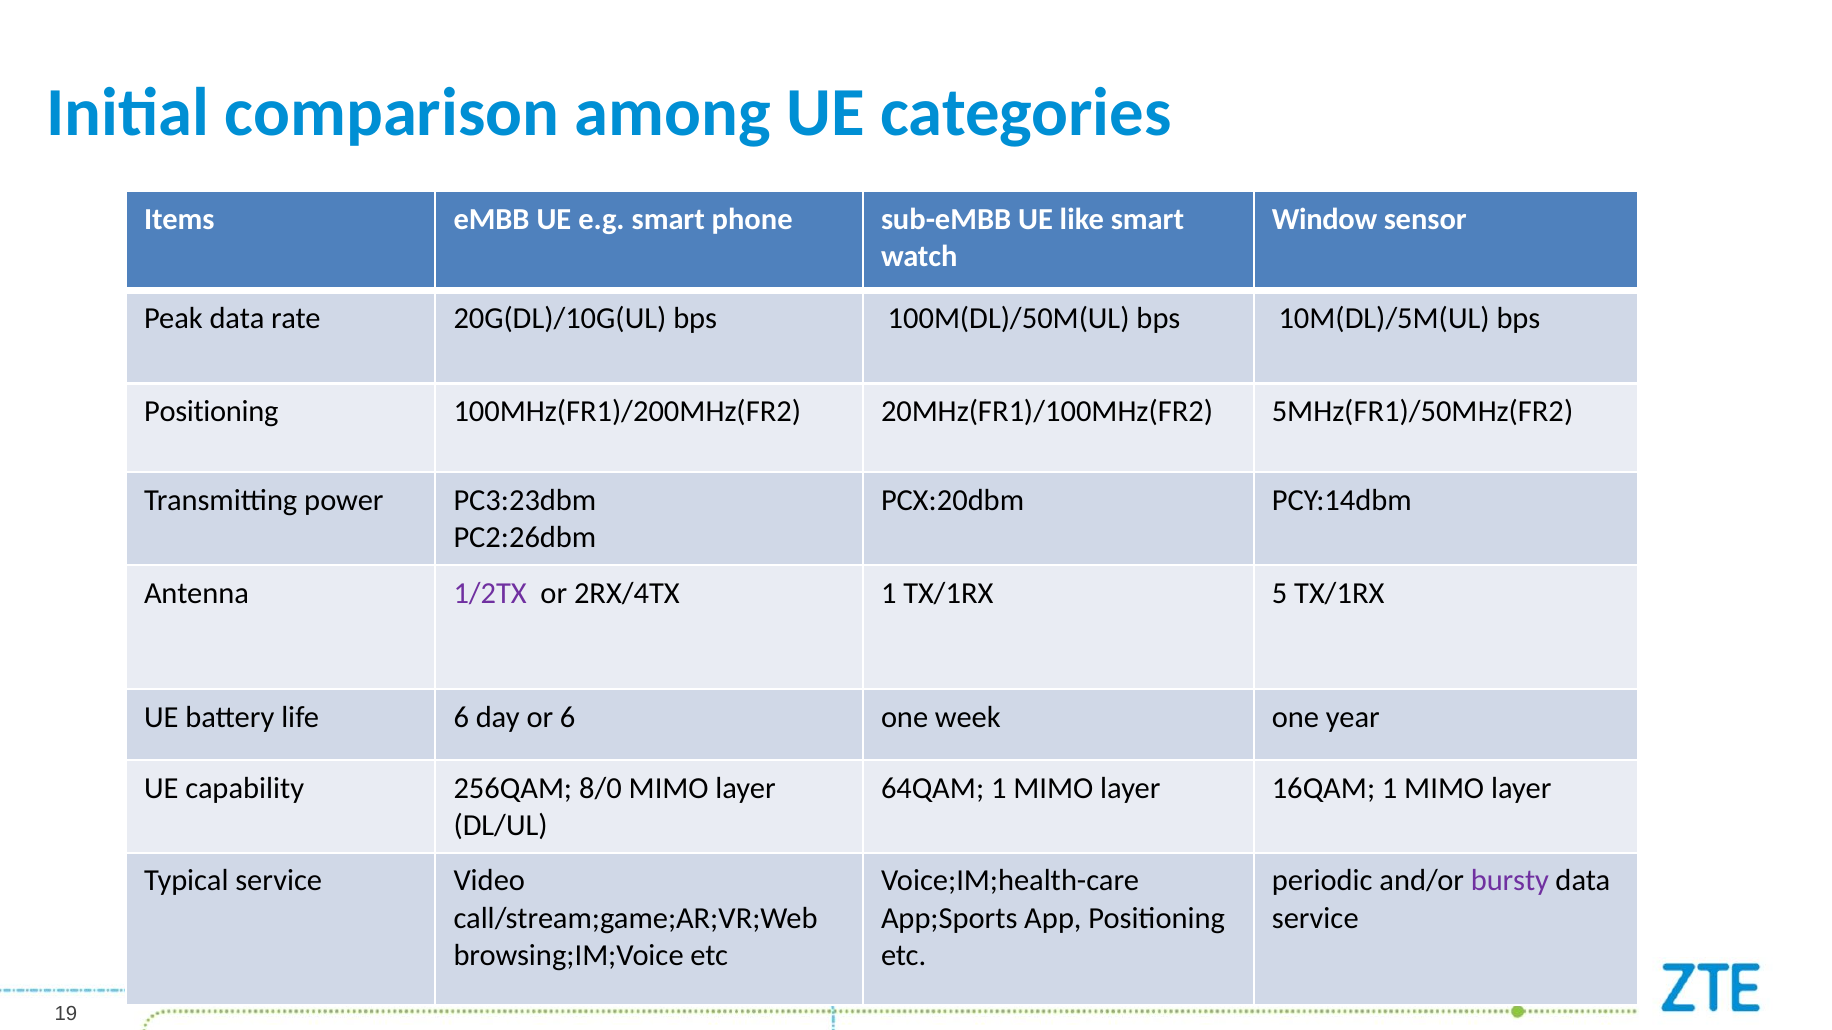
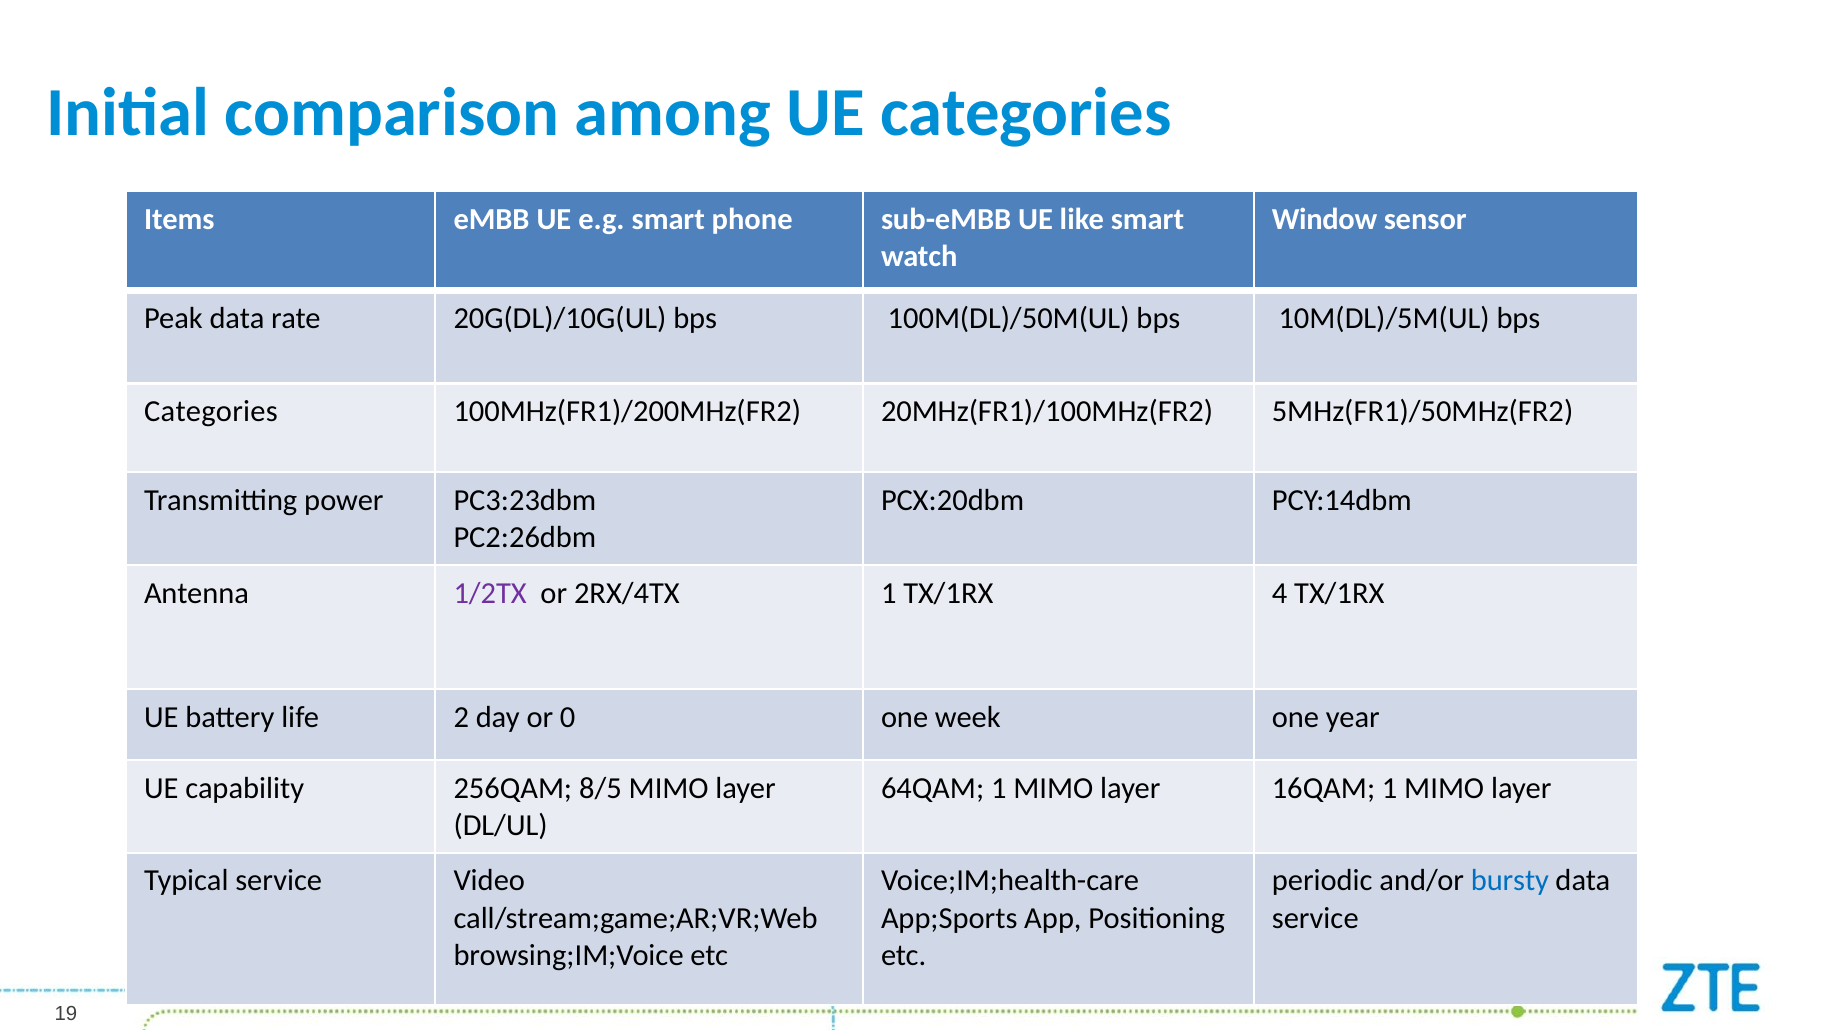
Positioning: Positioning -> Categories (211, 412)
5: 5 -> 4 (1280, 593)
life 6: 6 -> 2 (461, 718)
or 6: 6 -> 0 (568, 718)
8/0: 8/0 -> 8/5 (600, 788)
bursty colour: purple -> blue (1510, 881)
